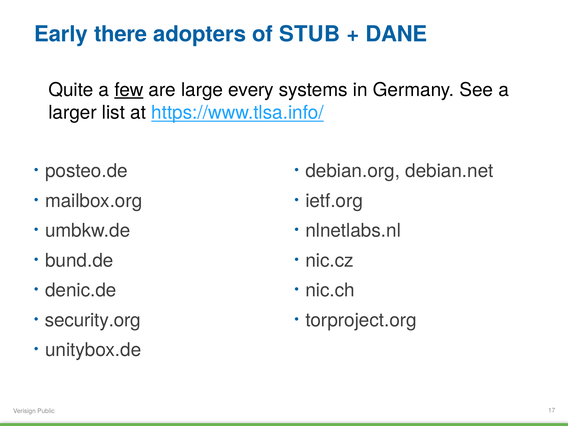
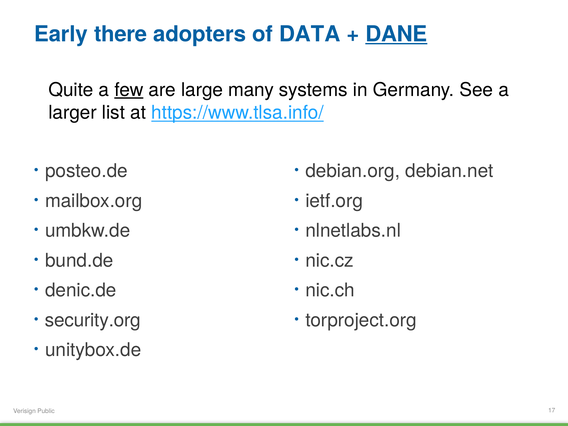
STUB: STUB -> DATA (310, 34)
DANE underline: none -> present (396, 34)
every: every -> many (251, 90)
